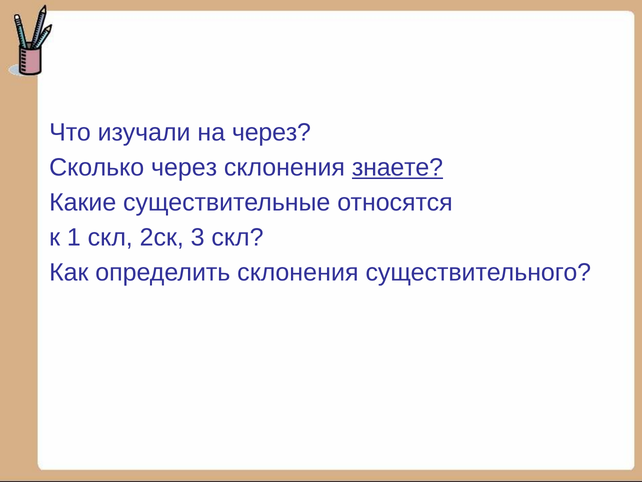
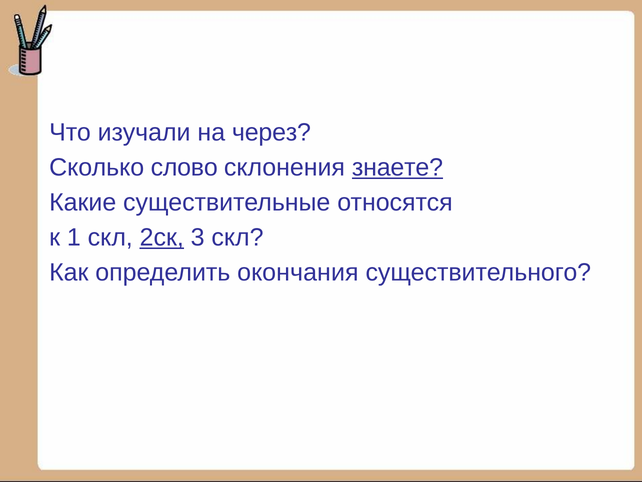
Сколько через: через -> слово (184, 167)
2ск underline: none -> present (162, 237)
определить склонения: склонения -> окончания (298, 272)
